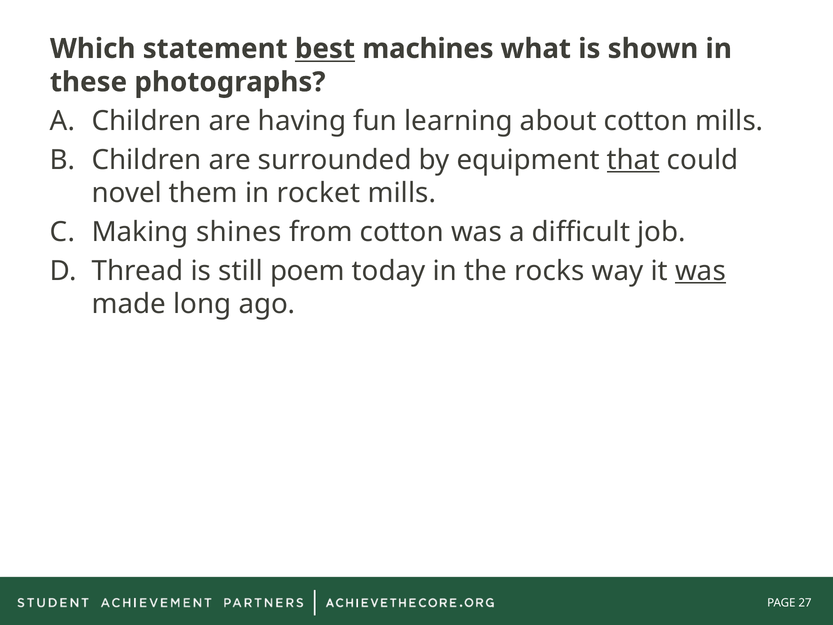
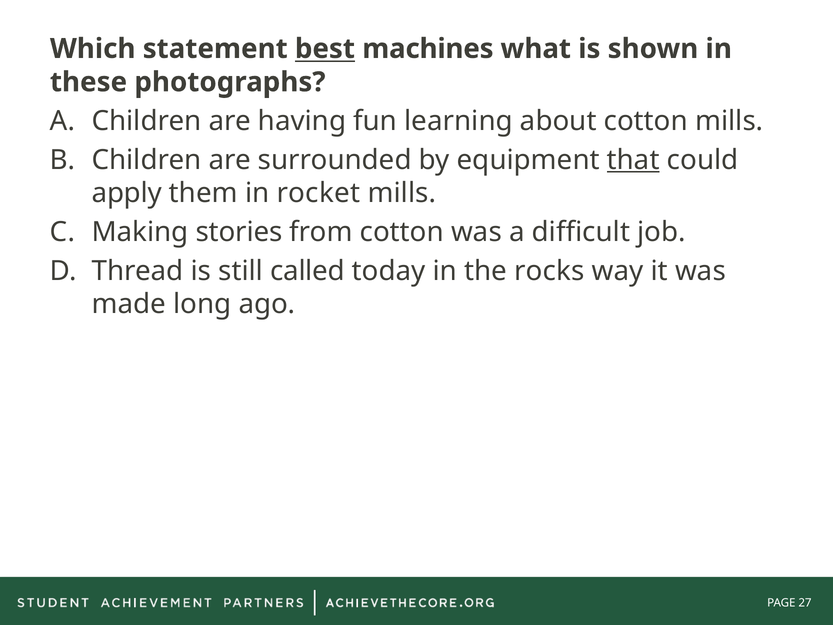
novel: novel -> apply (127, 193)
shines: shines -> stories (239, 232)
poem: poem -> called (308, 271)
was underline: present -> none (700, 271)
